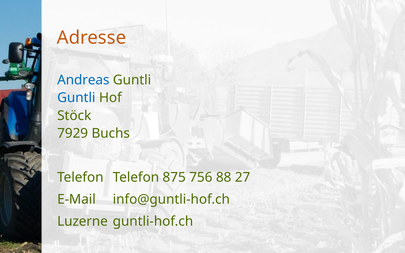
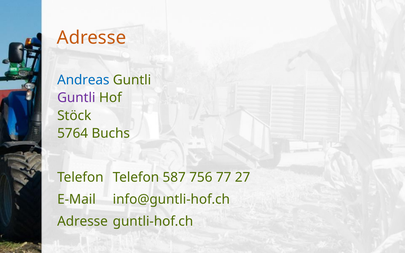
Guntli colour: blue -> purple (76, 98)
7929: 7929 -> 5764 (73, 133)
875: 875 -> 587 (174, 178)
88: 88 -> 77 (224, 178)
Luzerne: Luzerne -> Adresse (82, 222)
